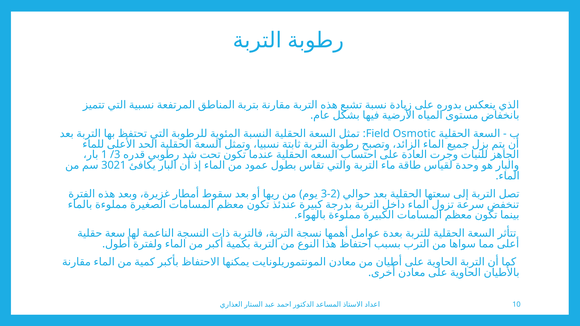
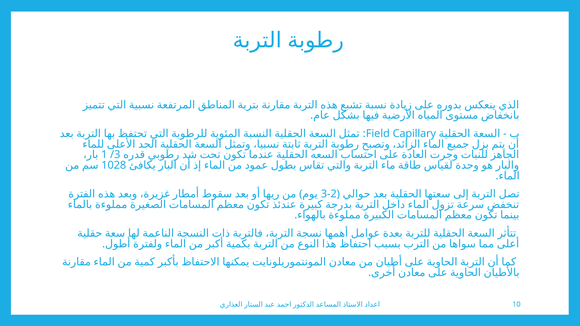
Osmotic: Osmotic -> Capillary (414, 134)
3021: 3021 -> 1028 (114, 165)
